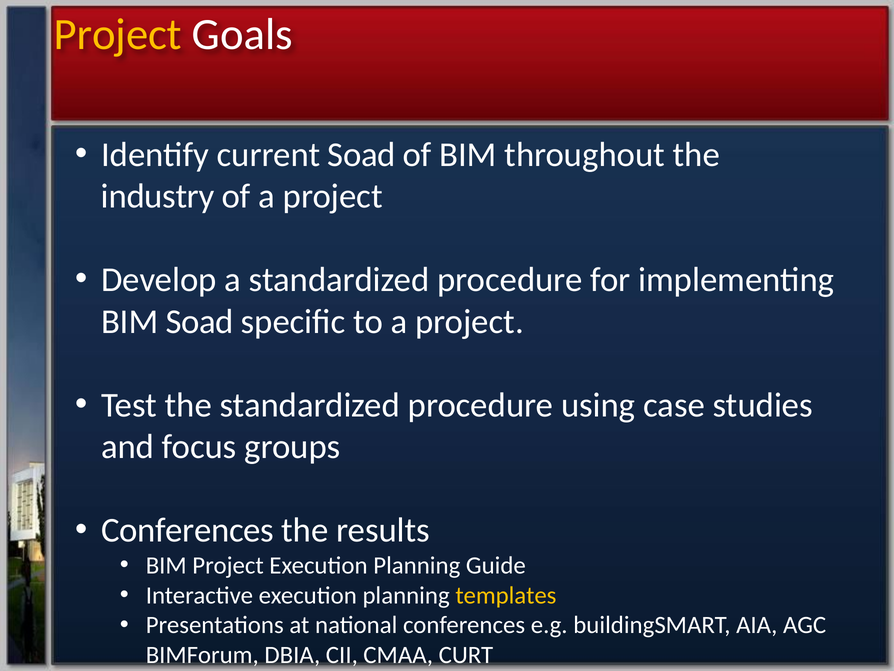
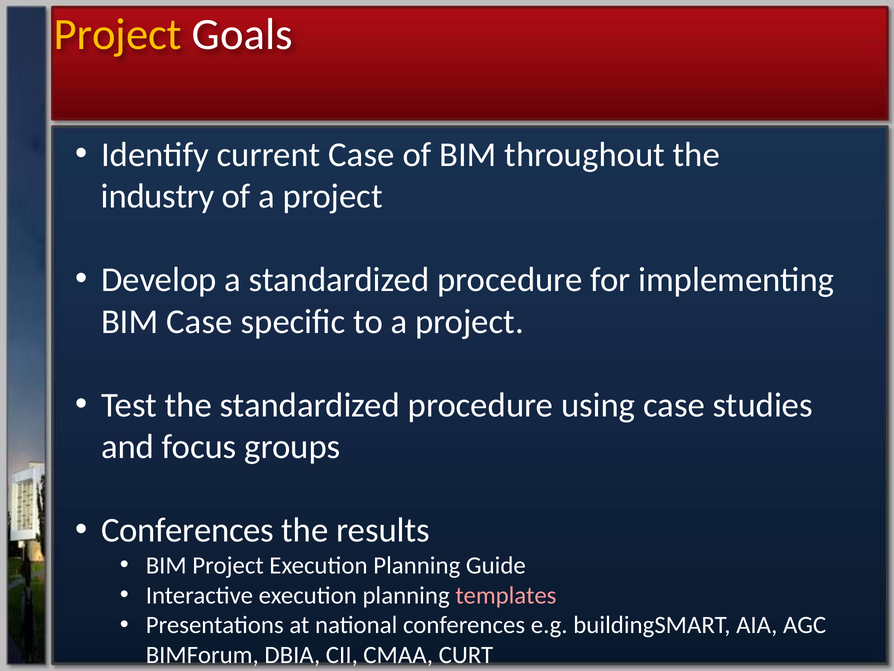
current Soad: Soad -> Case (361, 154)
BIM Soad: Soad -> Case (199, 321)
templates colour: yellow -> pink (506, 595)
